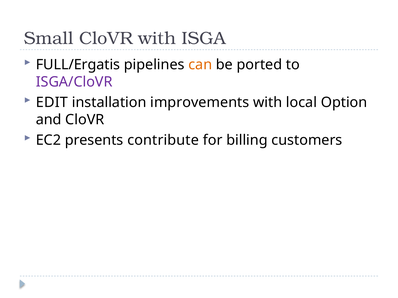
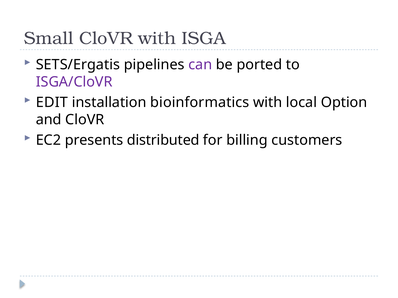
FULL/Ergatis: FULL/Ergatis -> SETS/Ergatis (78, 65)
can colour: orange -> purple (200, 65)
improvements: improvements -> bioinformatics (200, 102)
contribute: contribute -> distributed (163, 140)
